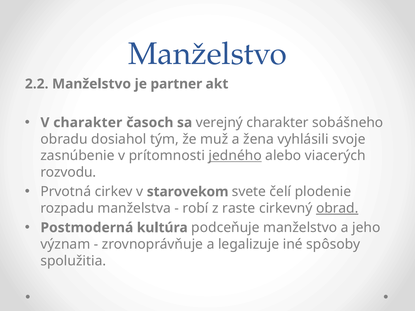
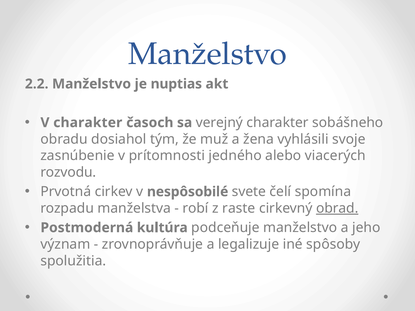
partner: partner -> nuptias (176, 84)
jedného underline: present -> none (235, 156)
starovekom: starovekom -> nespôsobilé (188, 192)
plodenie: plodenie -> spomína (323, 192)
